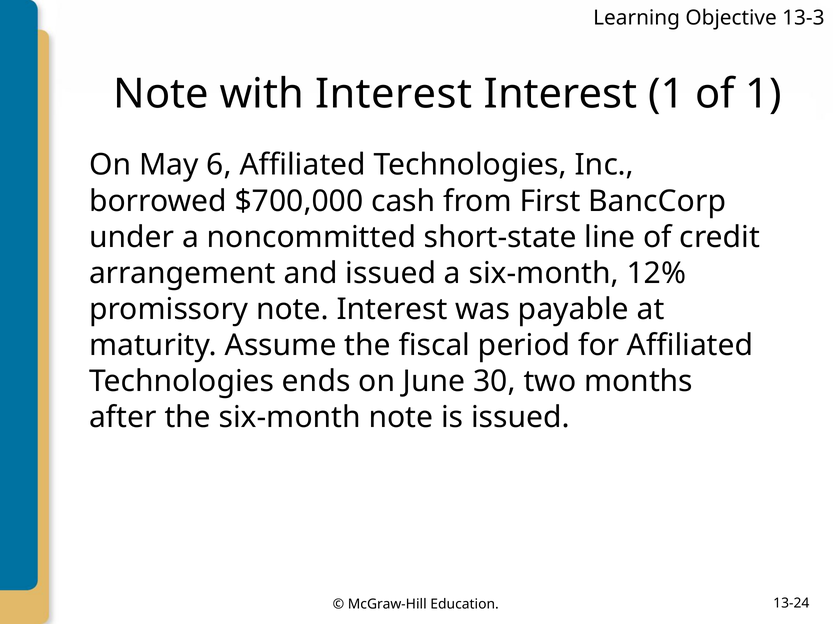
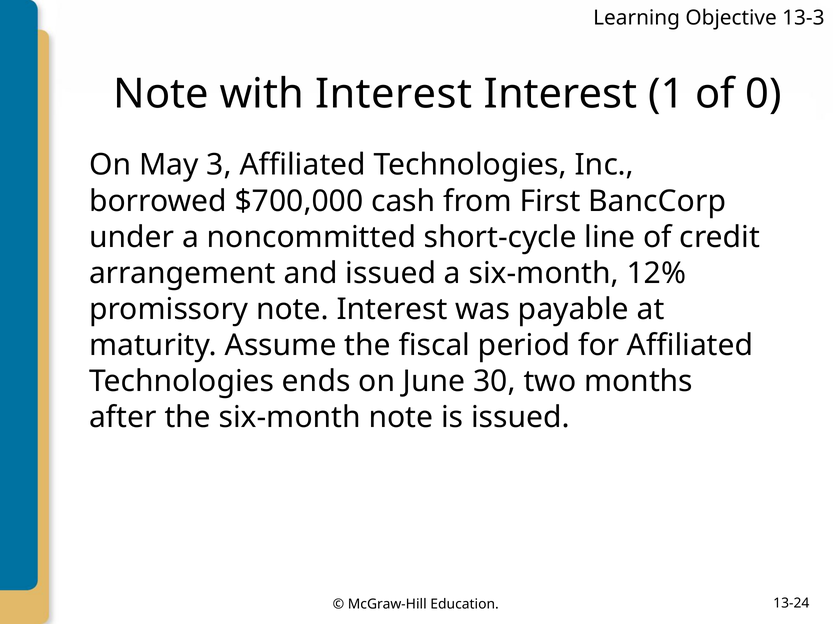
of 1: 1 -> 0 (764, 94)
6: 6 -> 3 (219, 165)
short-state: short-state -> short-cycle (500, 237)
